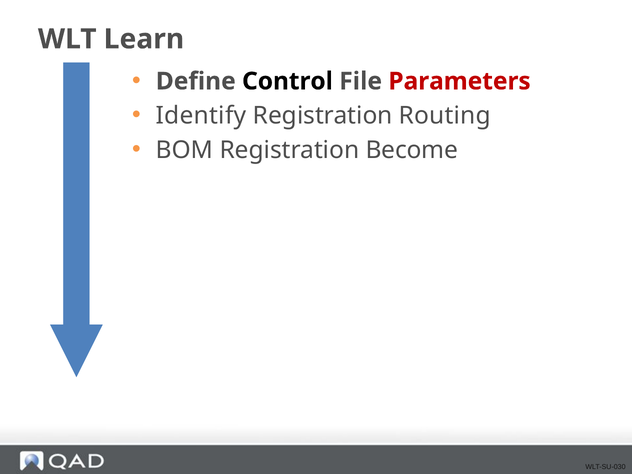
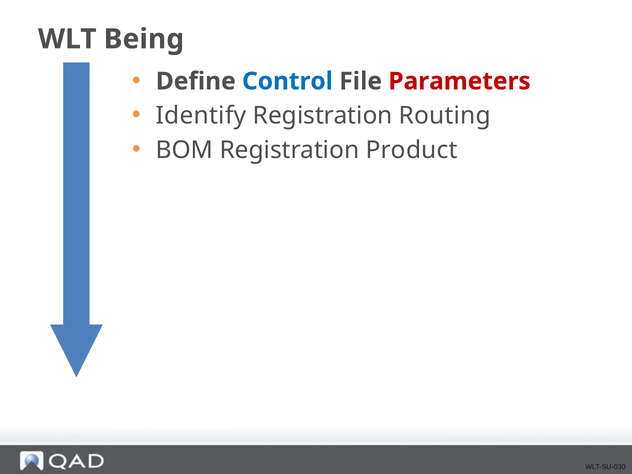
Learn: Learn -> Being (144, 39)
Control colour: black -> blue (287, 81)
Become: Become -> Product (412, 150)
